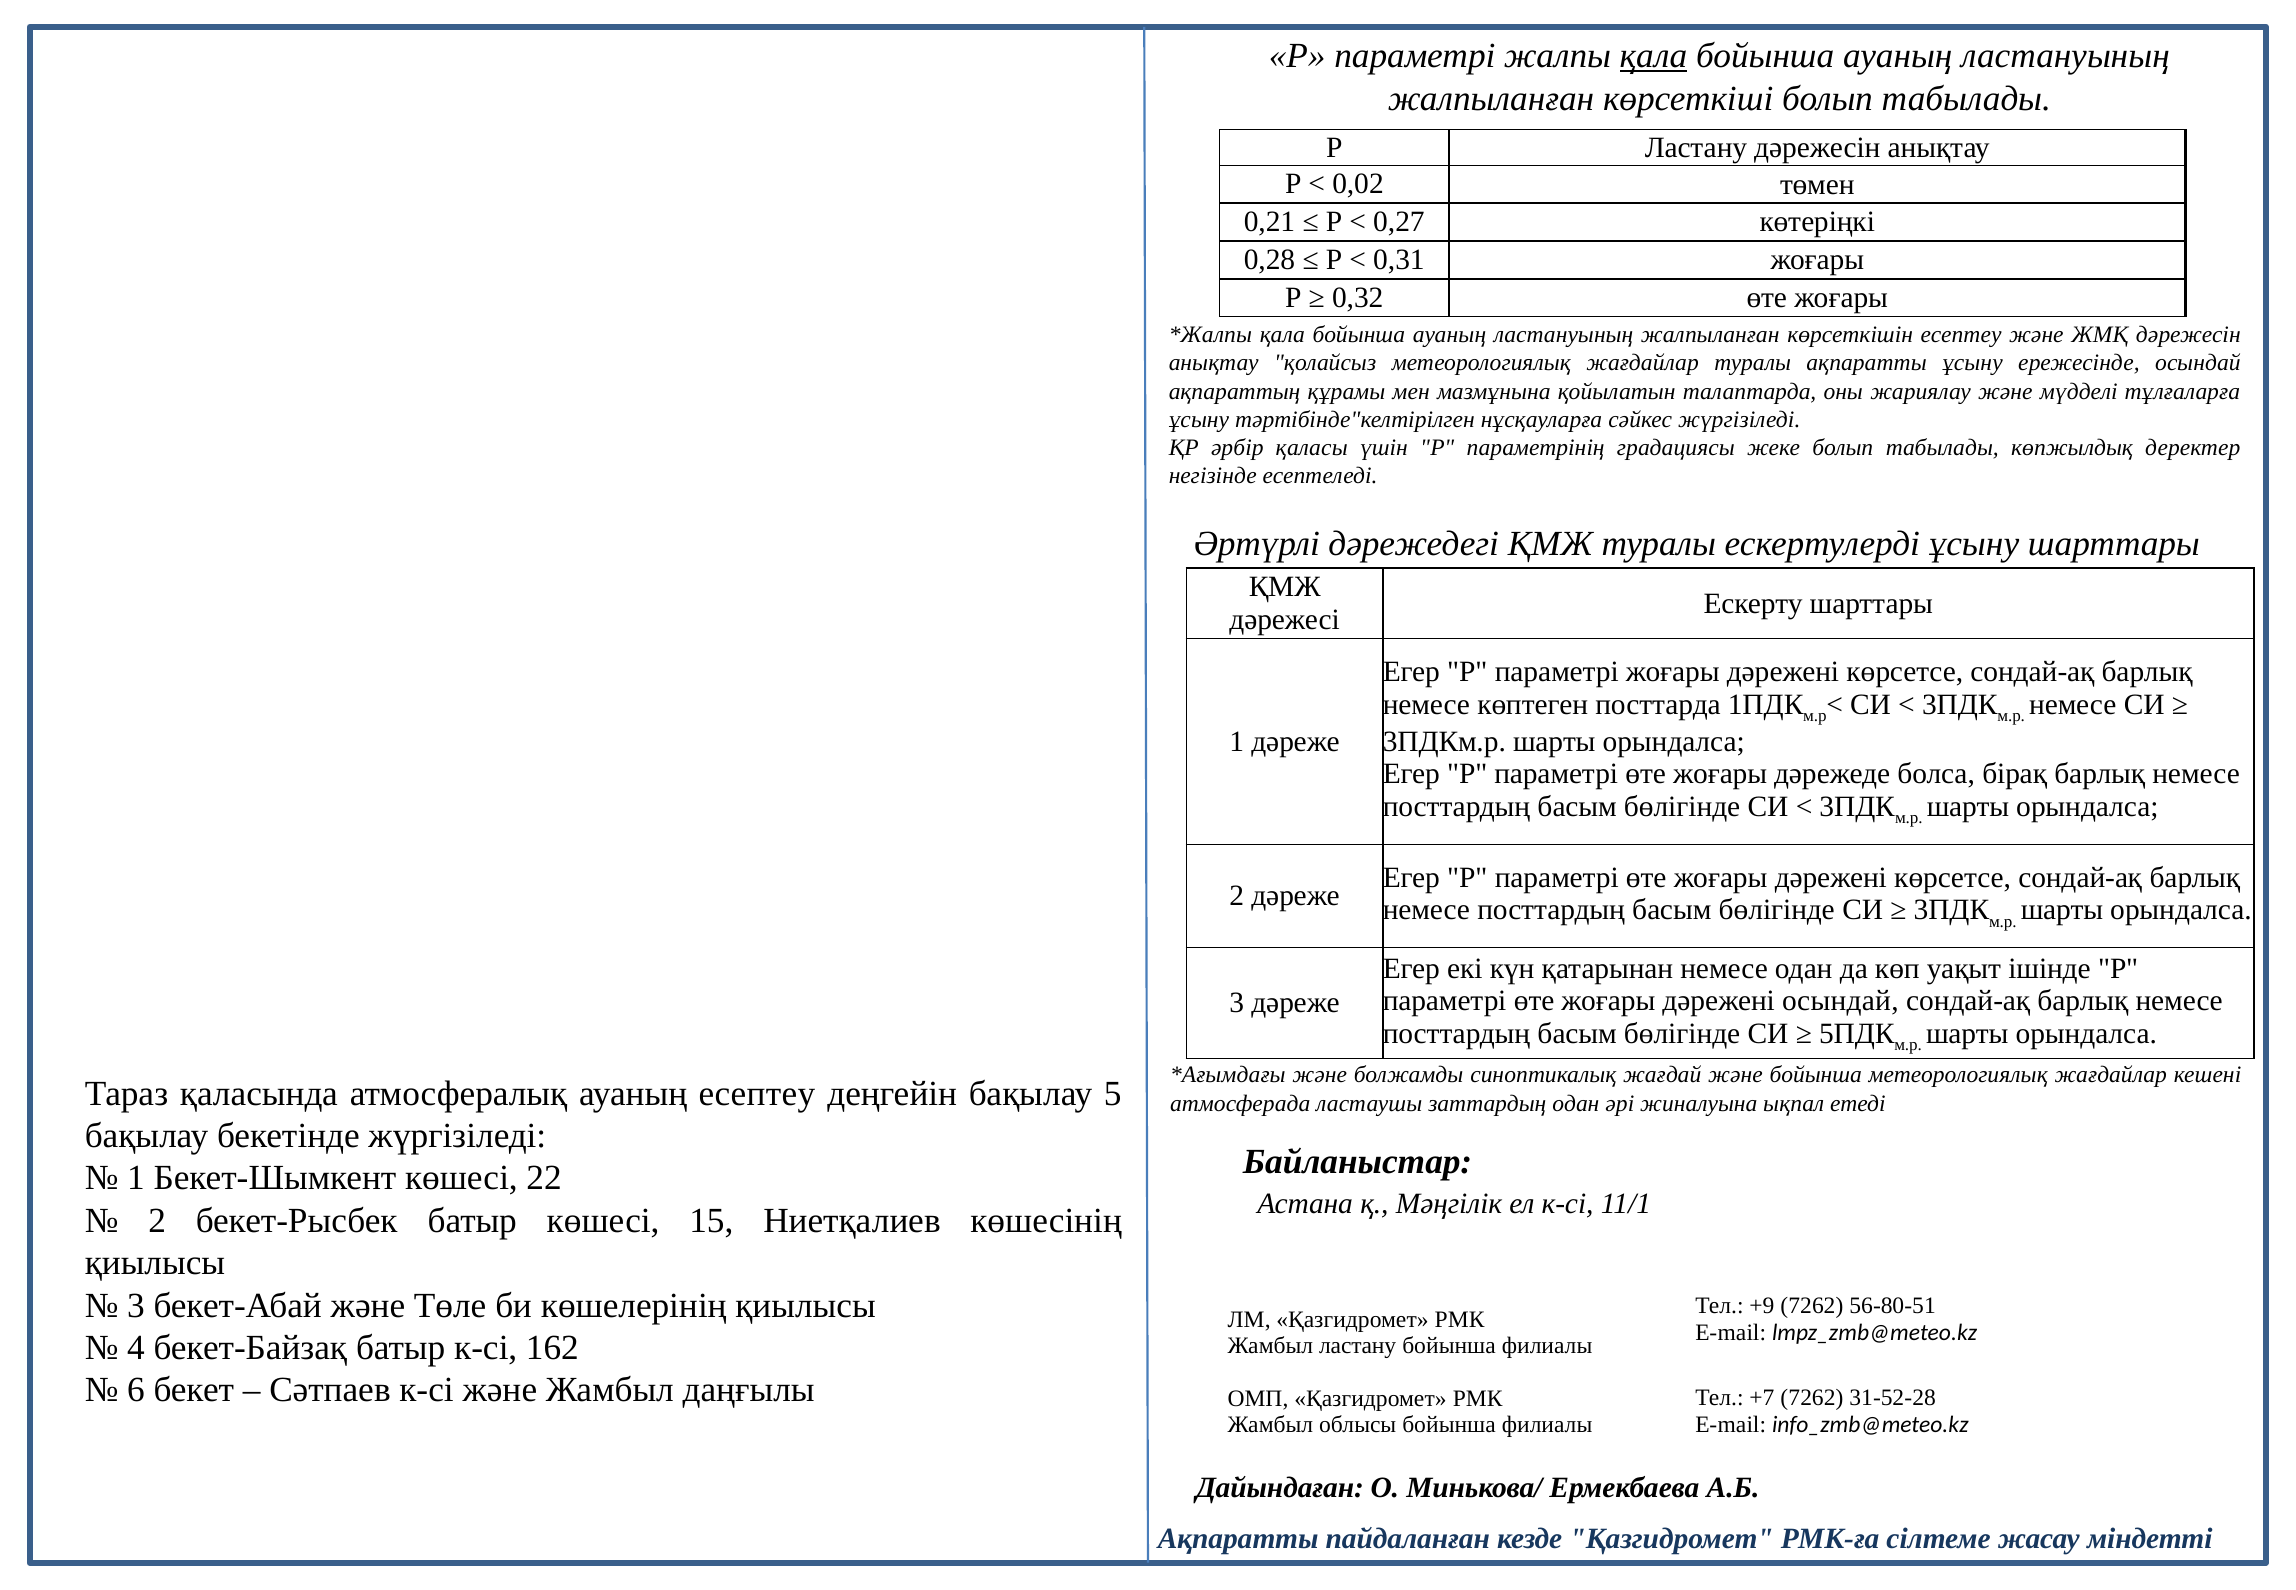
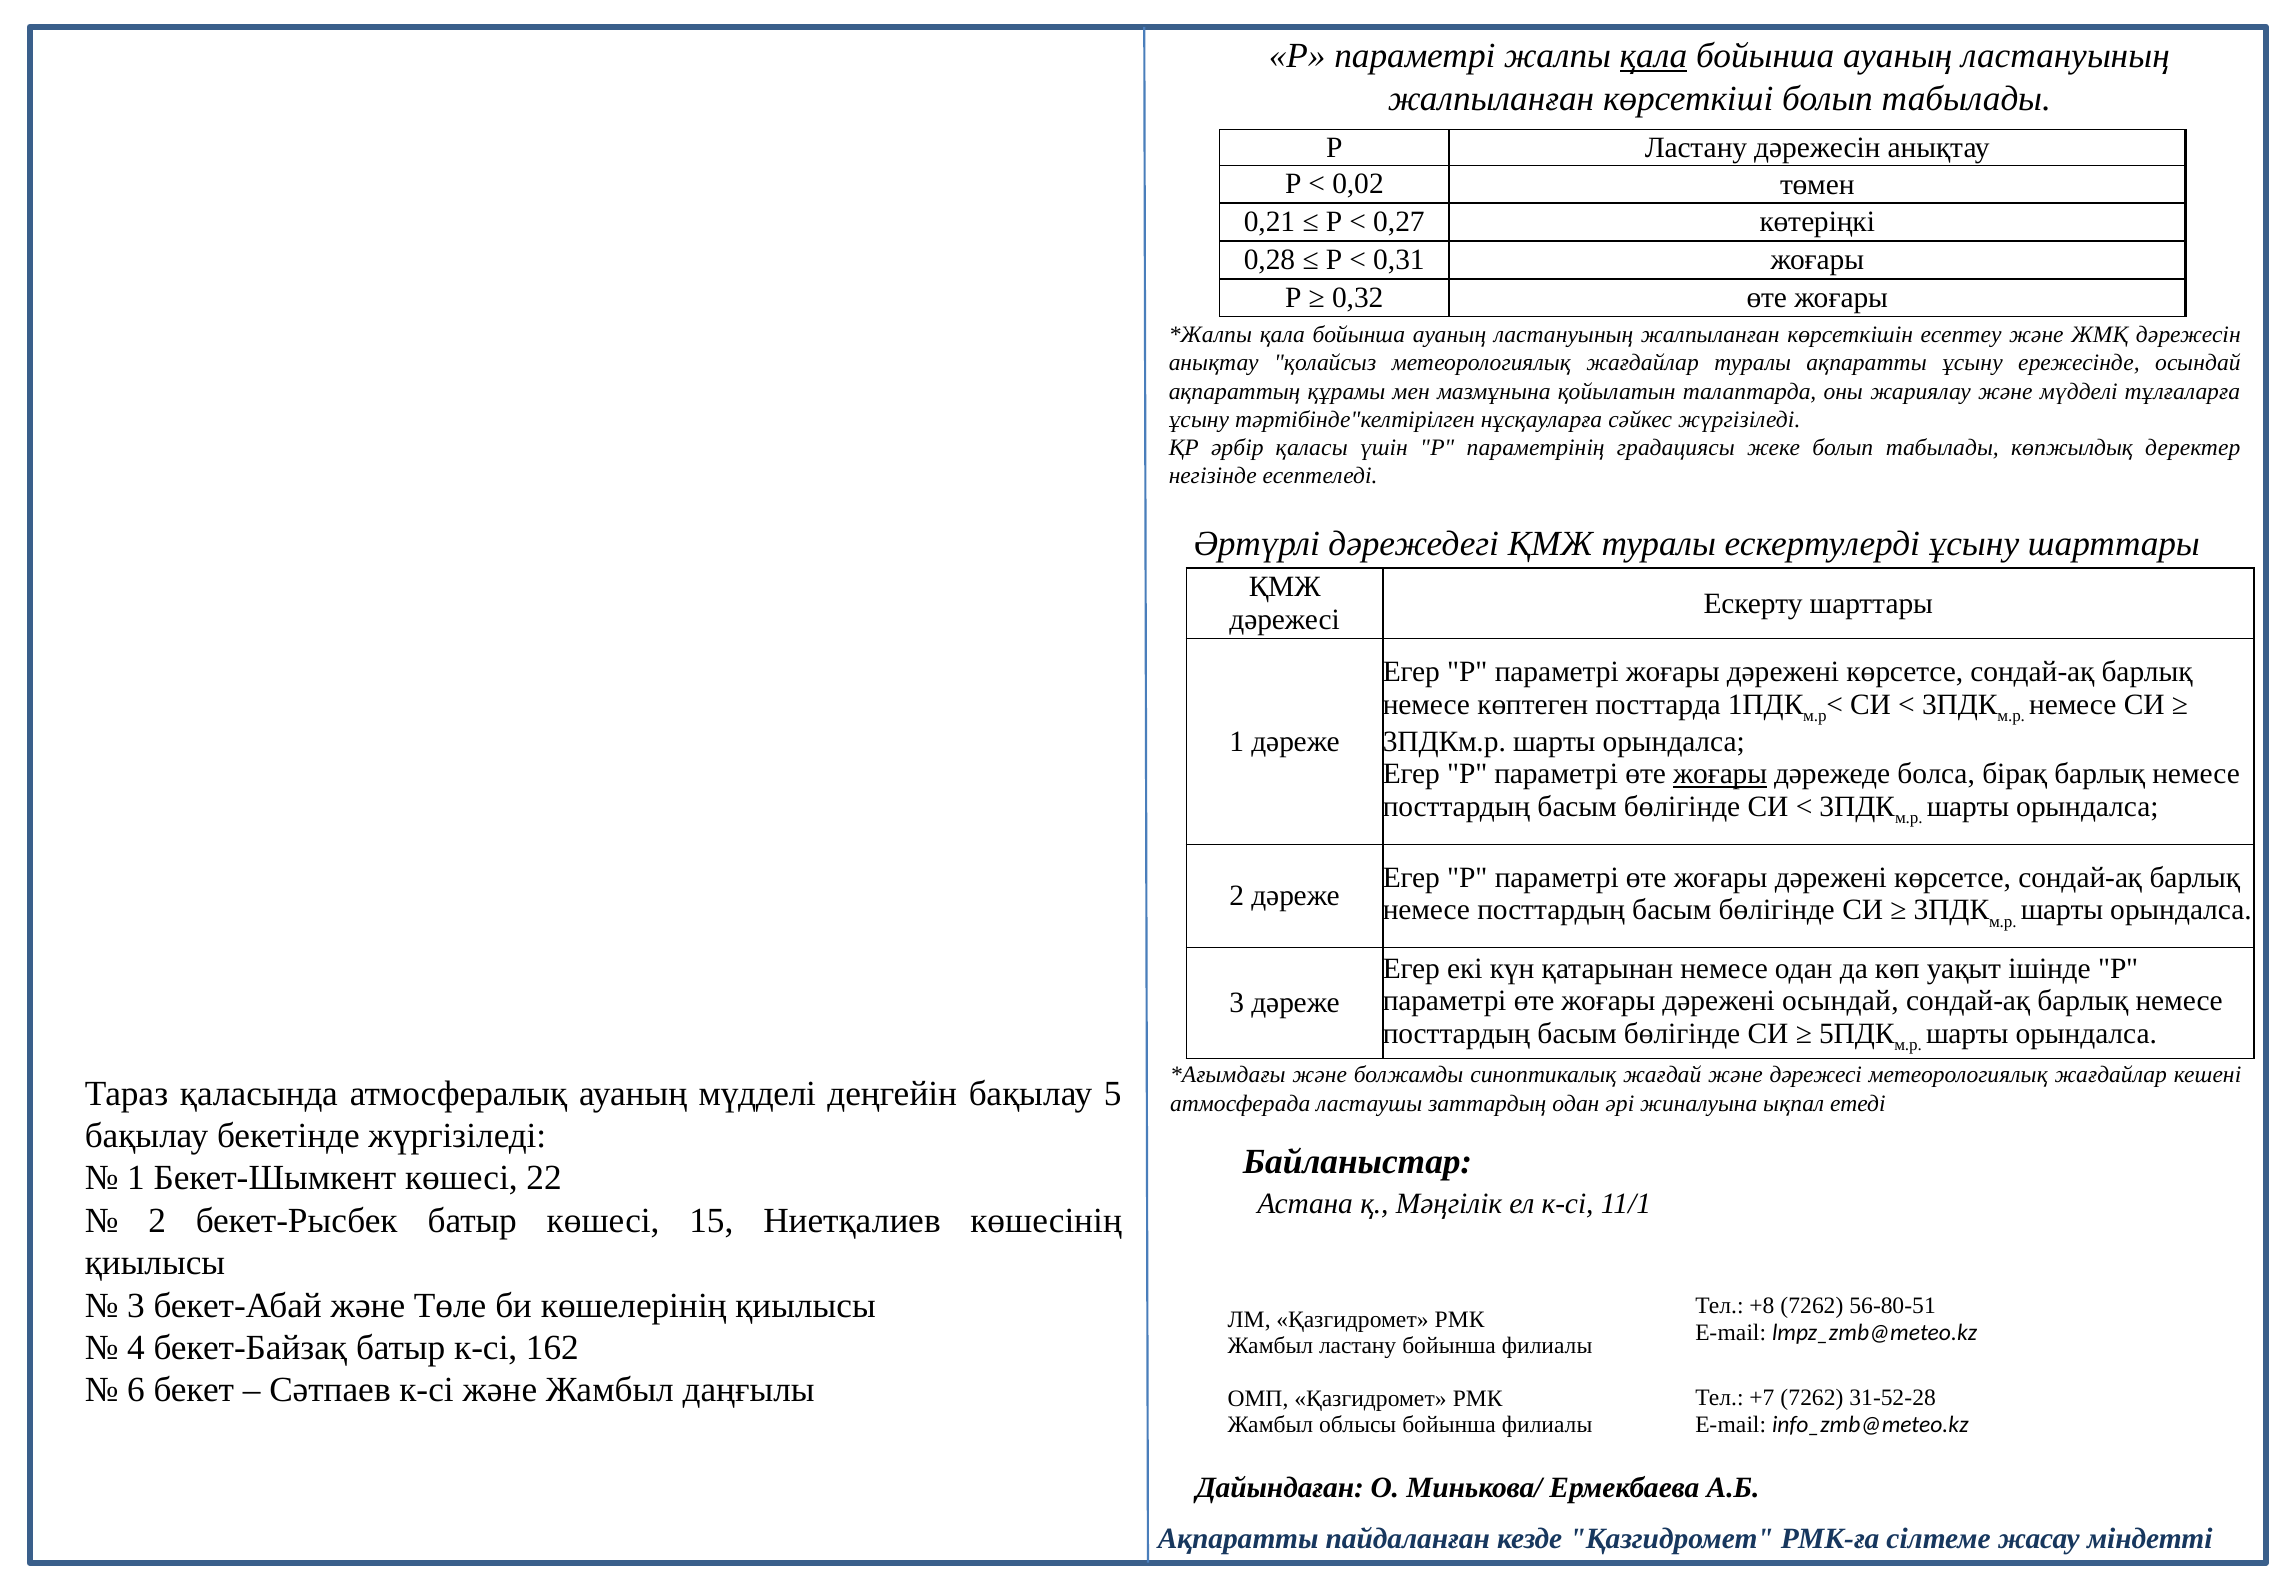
жоғары underline: none -> present (1720, 774)
және бойынша: бойынша -> дәрежесі (1816, 1075)
ауаның есептеу: есептеу -> мүдделі (757, 1093)
+9: +9 -> +8 (1762, 1305)
